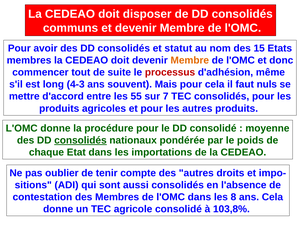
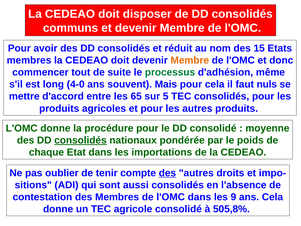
statut: statut -> réduit (178, 48)
processus colour: red -> green (170, 72)
4-3: 4-3 -> 4-0 (76, 84)
55: 55 -> 65 (136, 96)
7: 7 -> 5 (166, 96)
des underline: none -> present (167, 173)
8: 8 -> 9 (233, 197)
103,8%: 103,8% -> 505,8% (231, 209)
